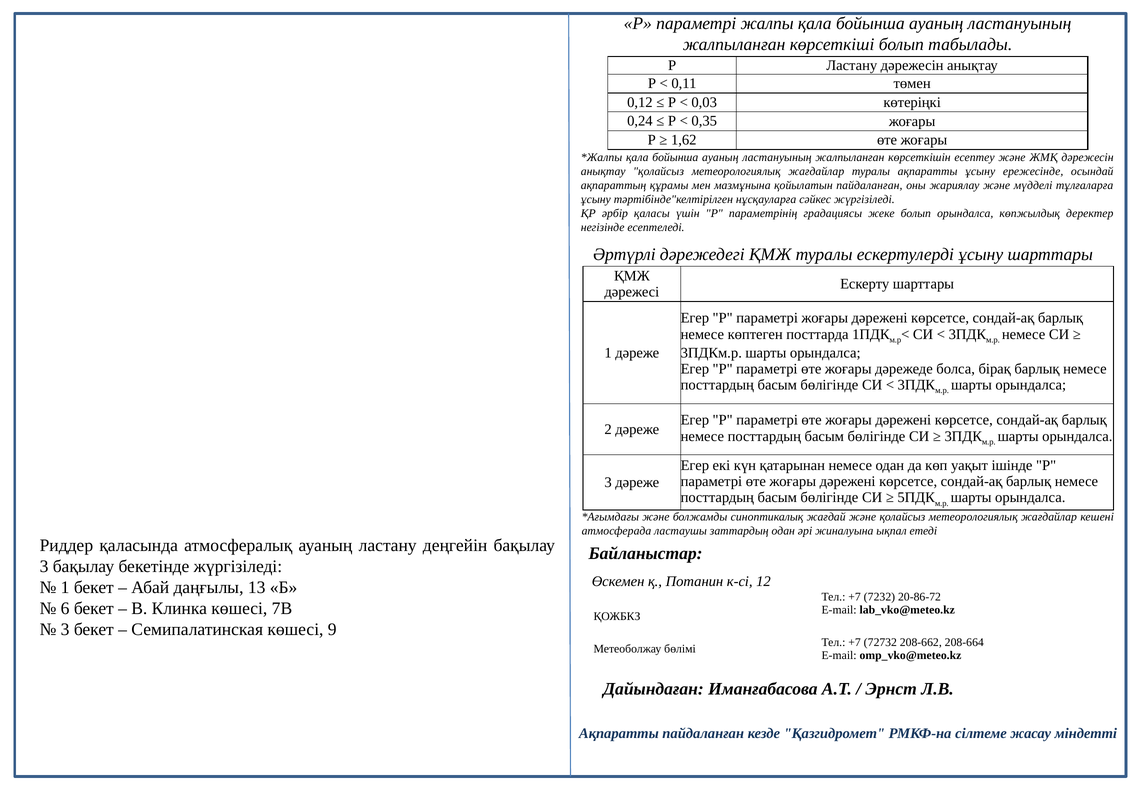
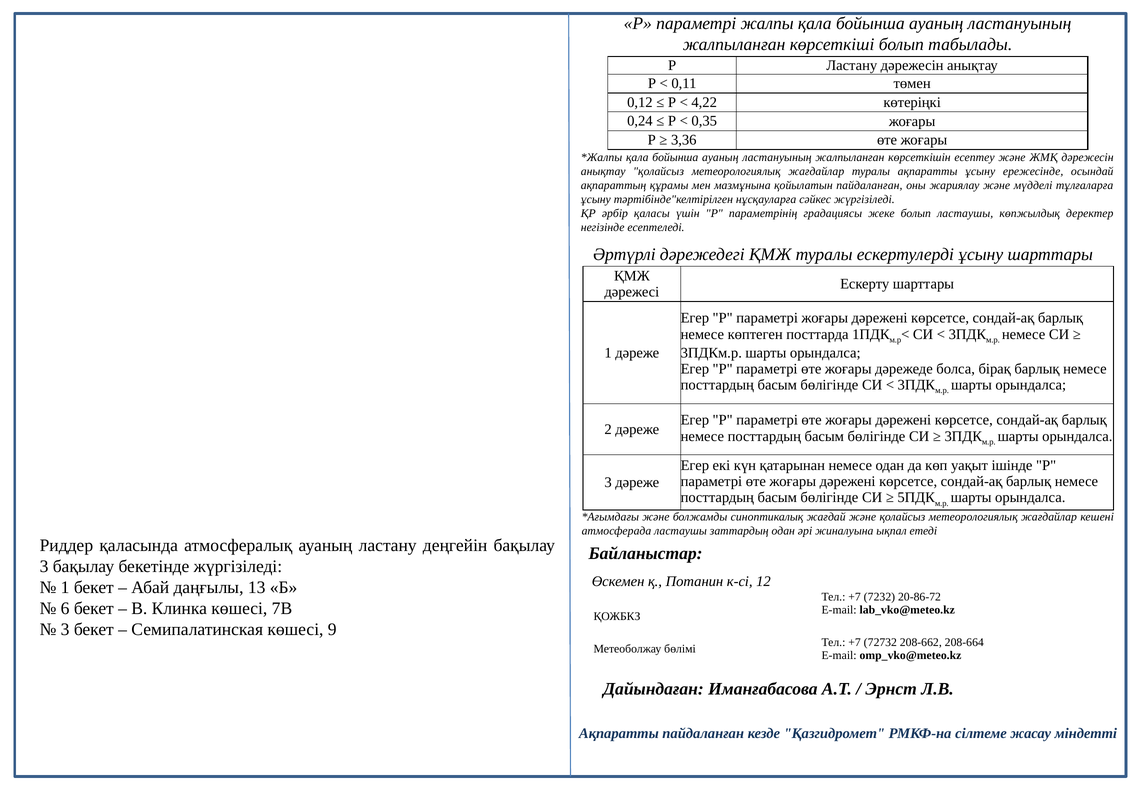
0,03: 0,03 -> 4,22 (704, 102)
1,62: 1,62 -> 3,36 (684, 140)
болып орындалса: орындалса -> ластаушы (965, 214)
